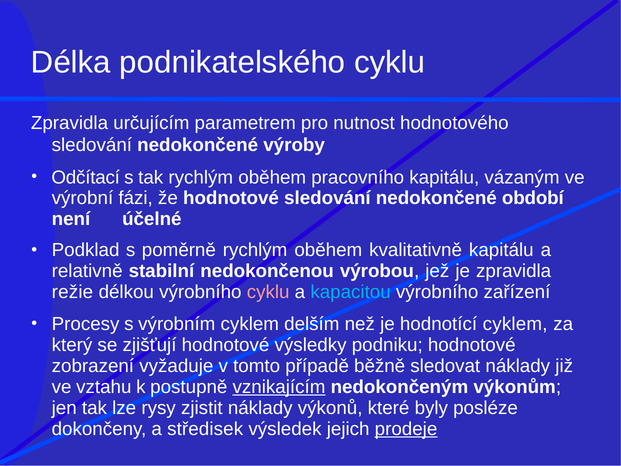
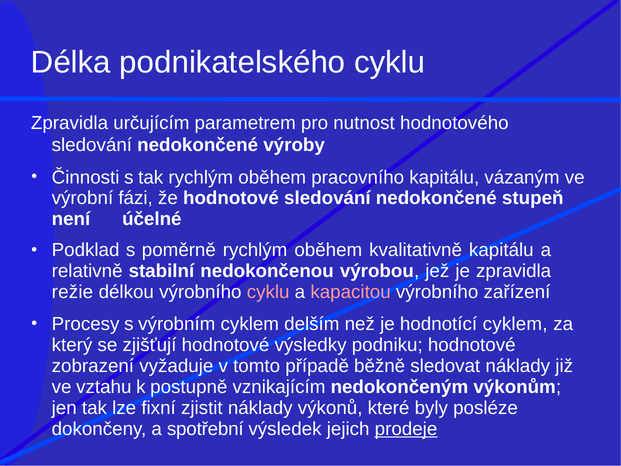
Odčítací: Odčítací -> Činnosti (86, 177)
období: období -> stupeň (533, 198)
kapacitou colour: light blue -> pink (351, 292)
vznikajícím underline: present -> none (279, 387)
rysy: rysy -> fixní (159, 408)
středisek: středisek -> spotřební (205, 429)
